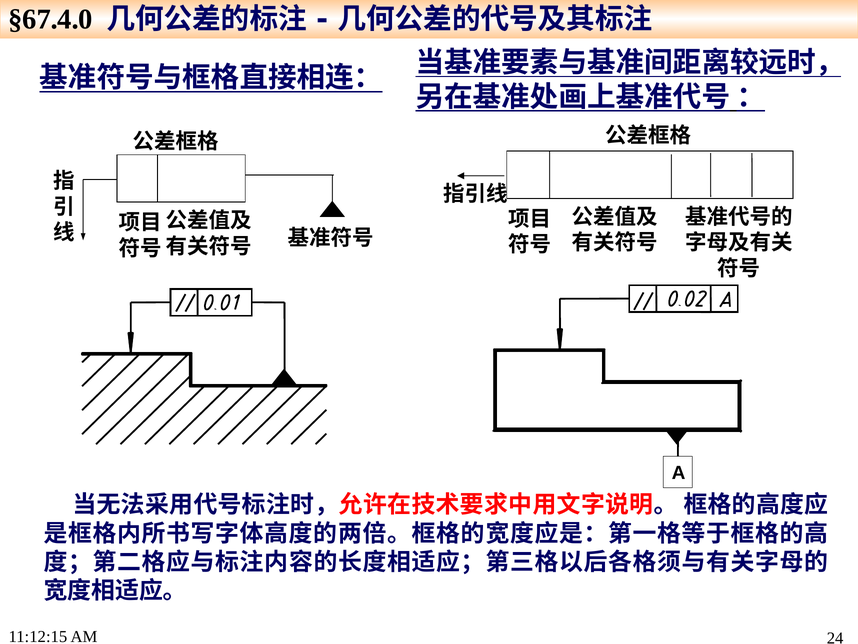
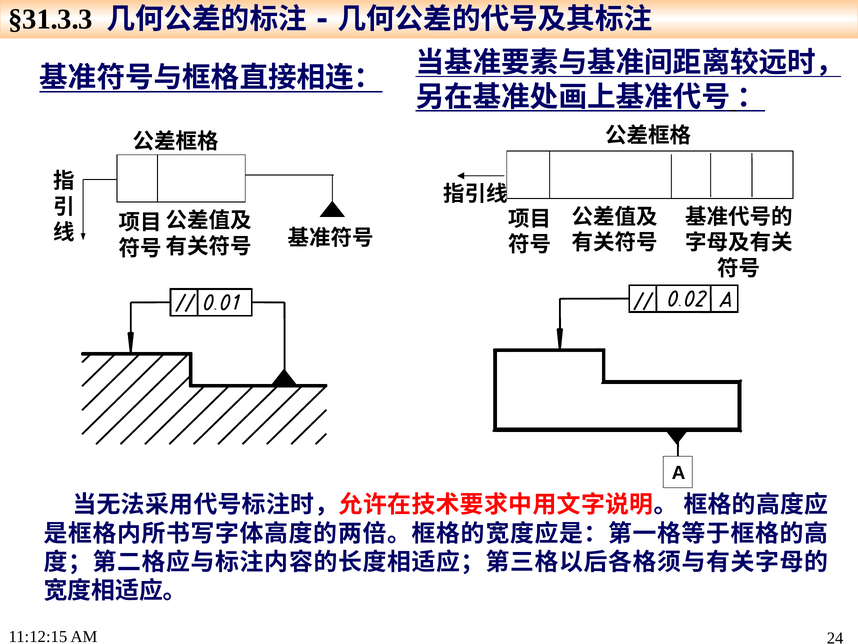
§67.4.0: §67.4.0 -> §31.3.3 (51, 19)
